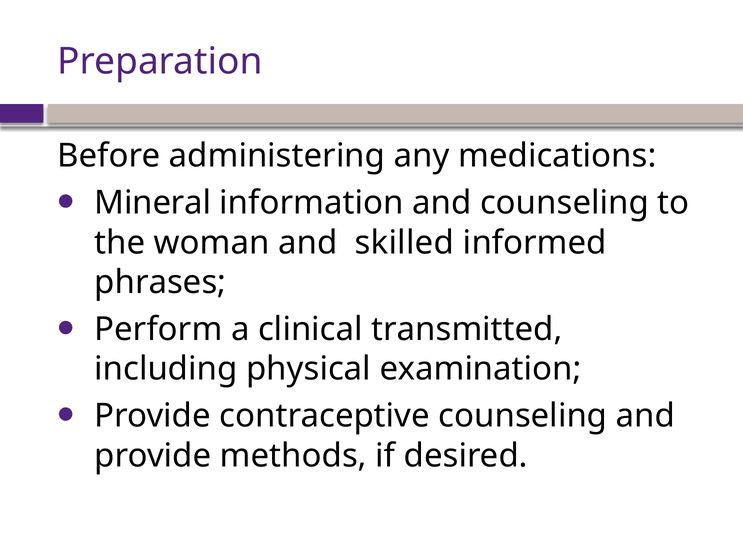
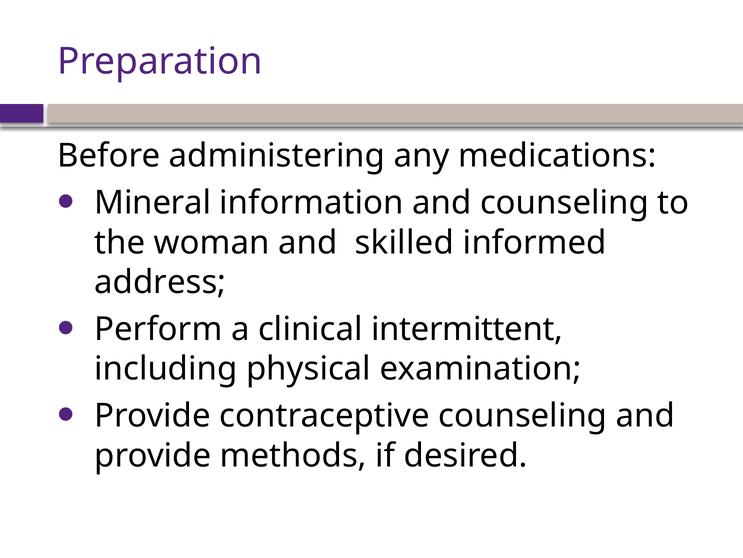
phrases: phrases -> address (160, 282)
transmitted: transmitted -> intermittent (467, 329)
